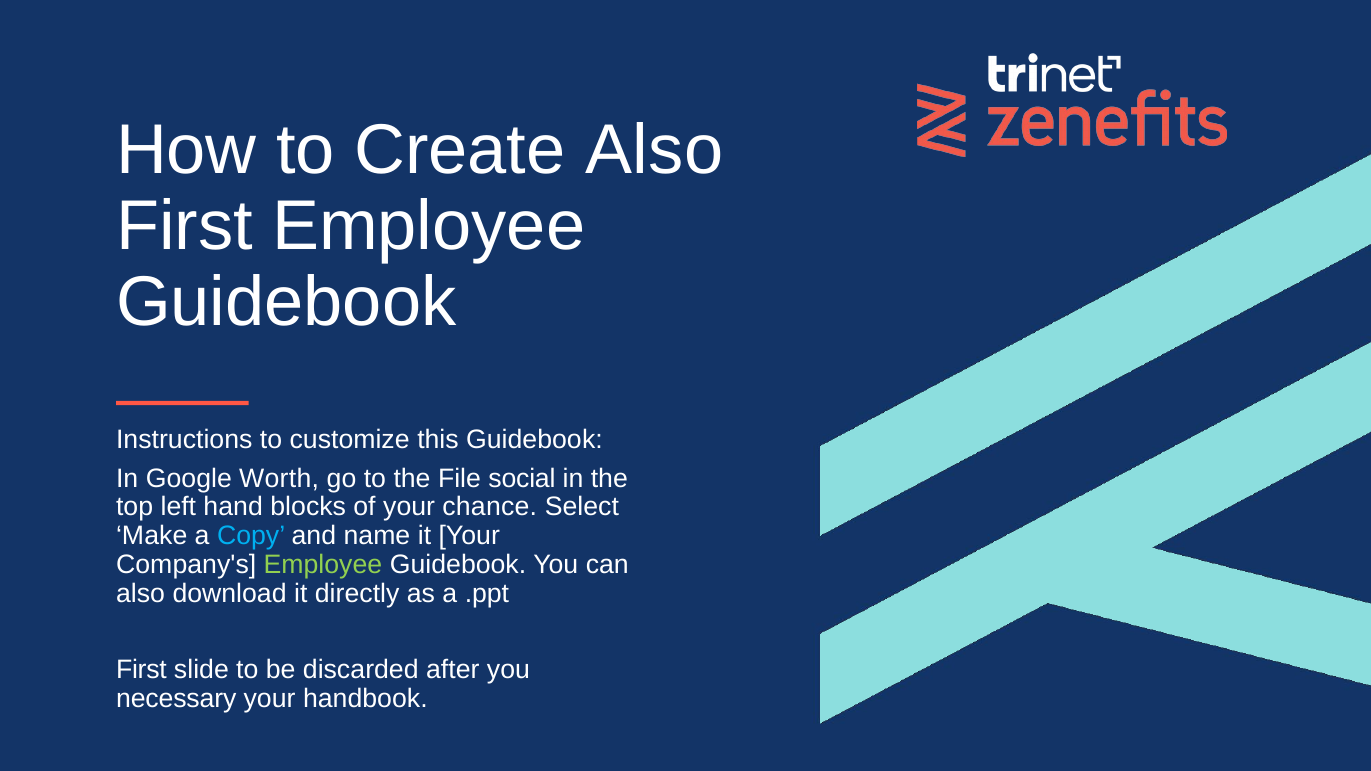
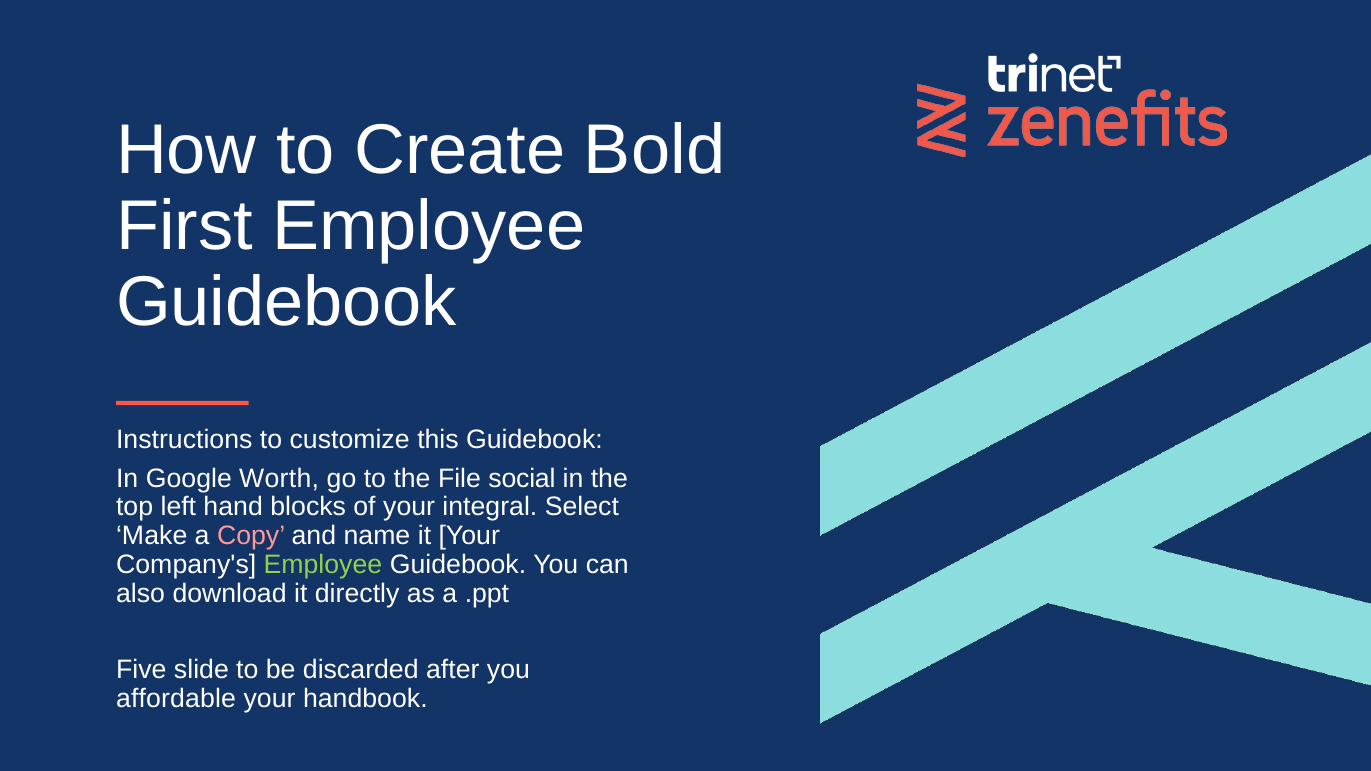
Create Also: Also -> Bold (655, 150)
chance: chance -> integral (490, 507)
Copy colour: light blue -> pink (251, 536)
First: First -> Five (141, 670)
necessary: necessary -> affordable (176, 699)
